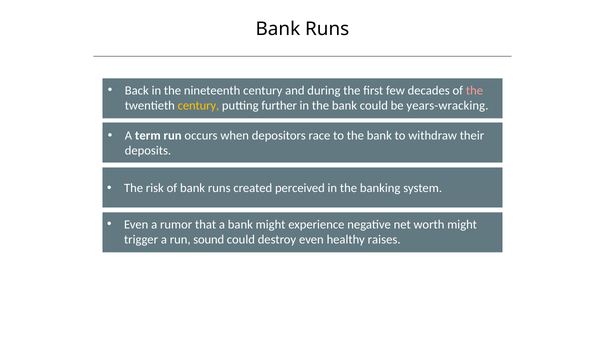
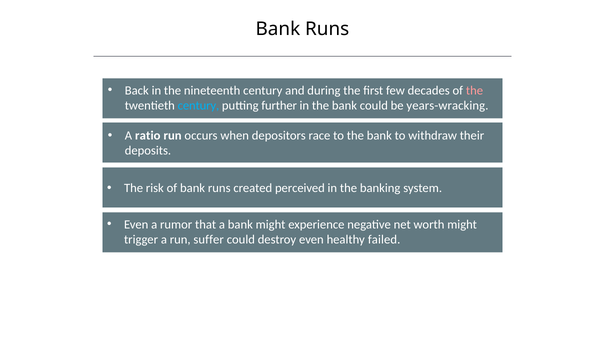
century colour: yellow -> light blue (198, 106)
term: term -> ratio (148, 136)
sound: sound -> suffer (209, 240)
raises: raises -> failed (384, 240)
